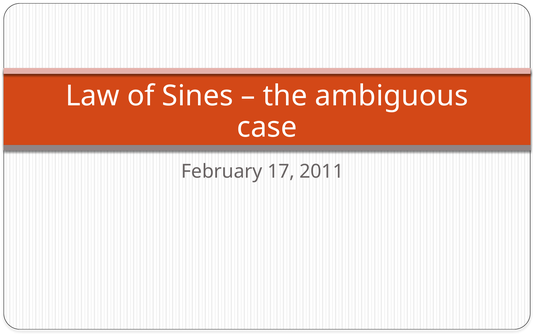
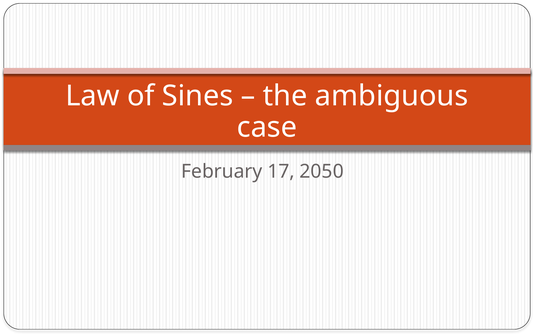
2011: 2011 -> 2050 (322, 171)
